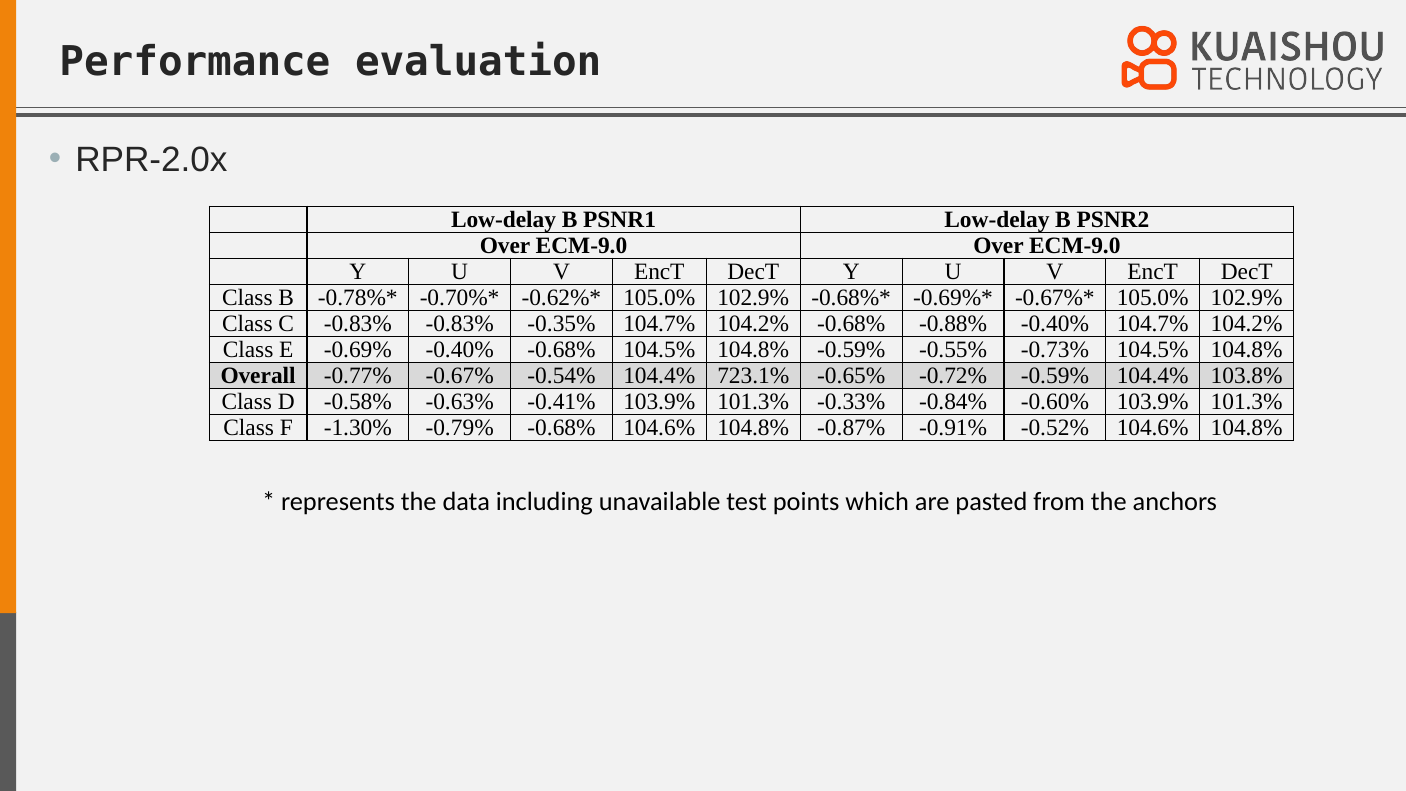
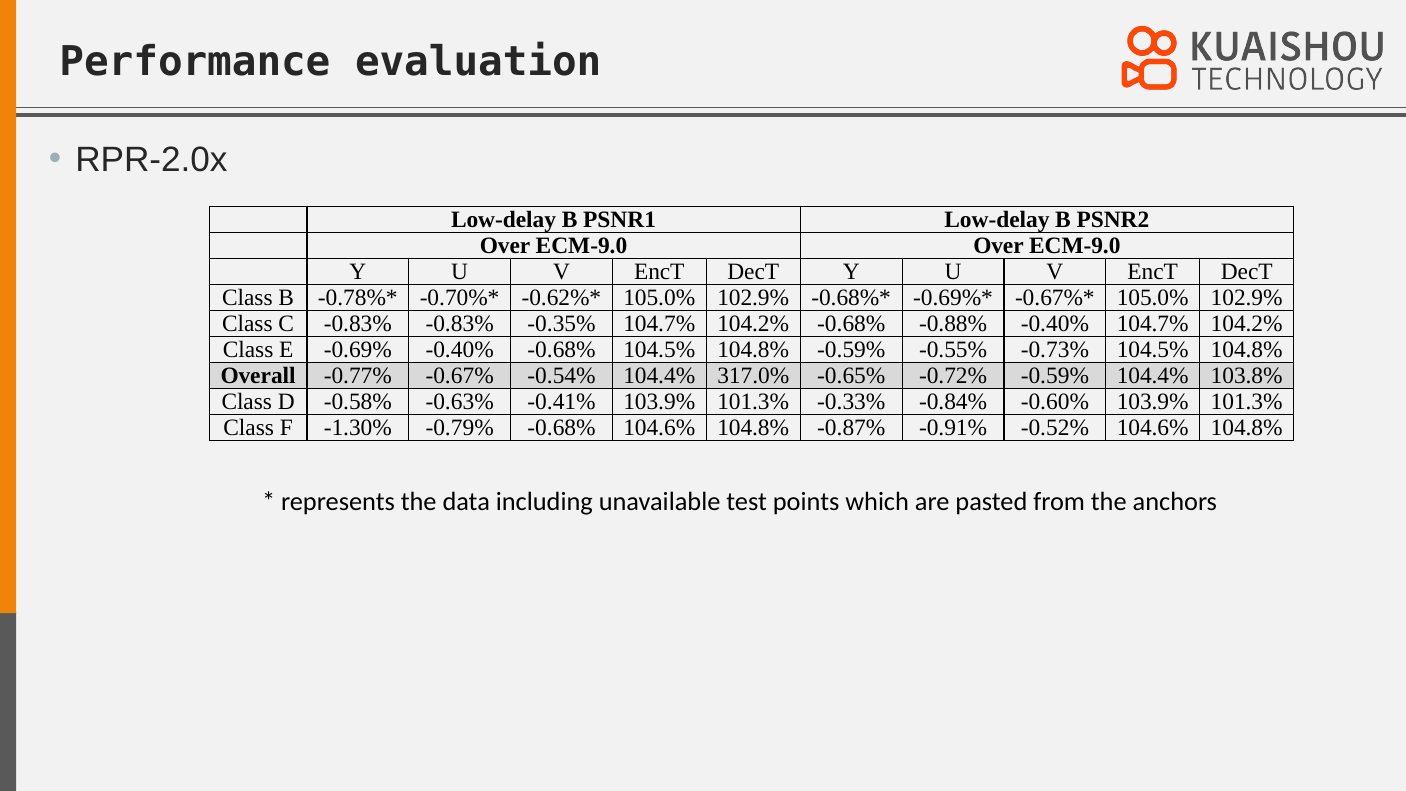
723.1%: 723.1% -> 317.0% (753, 376)
